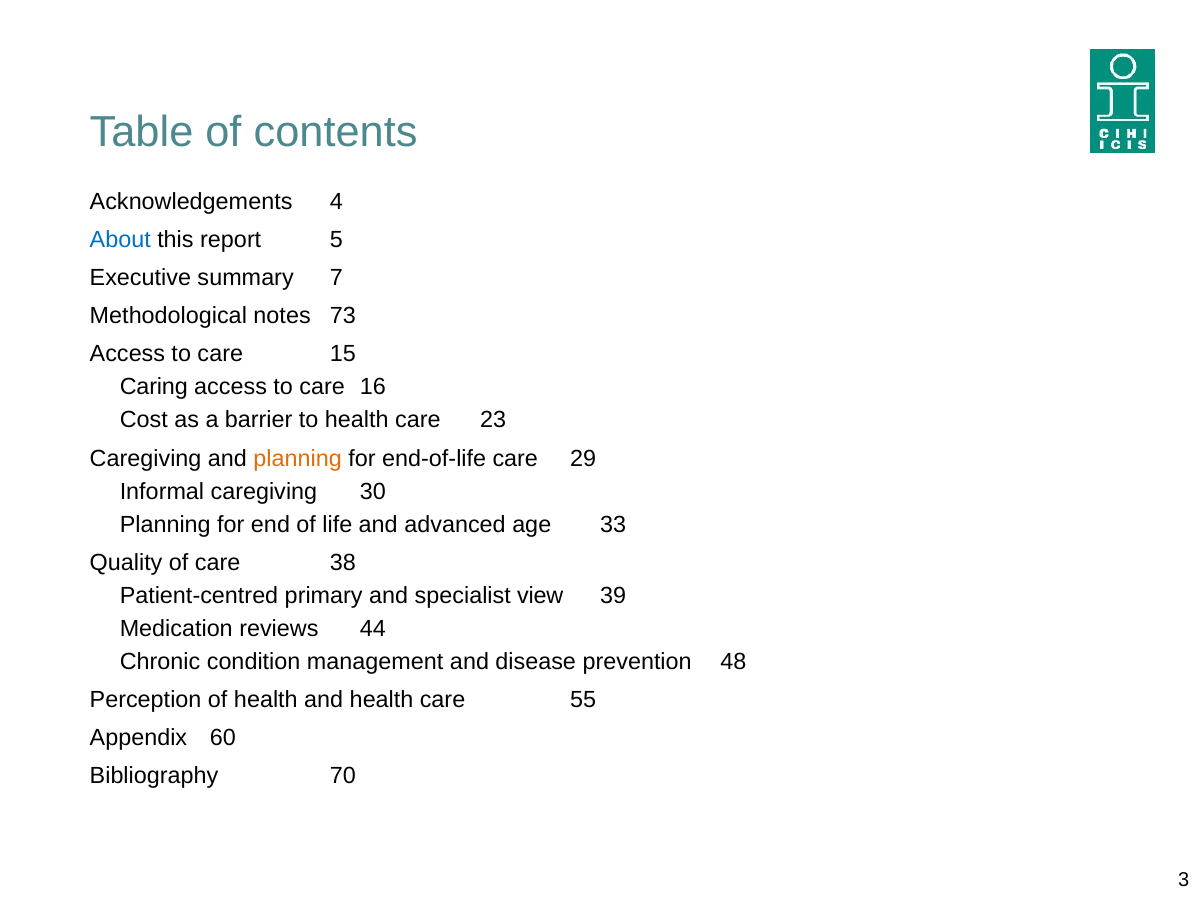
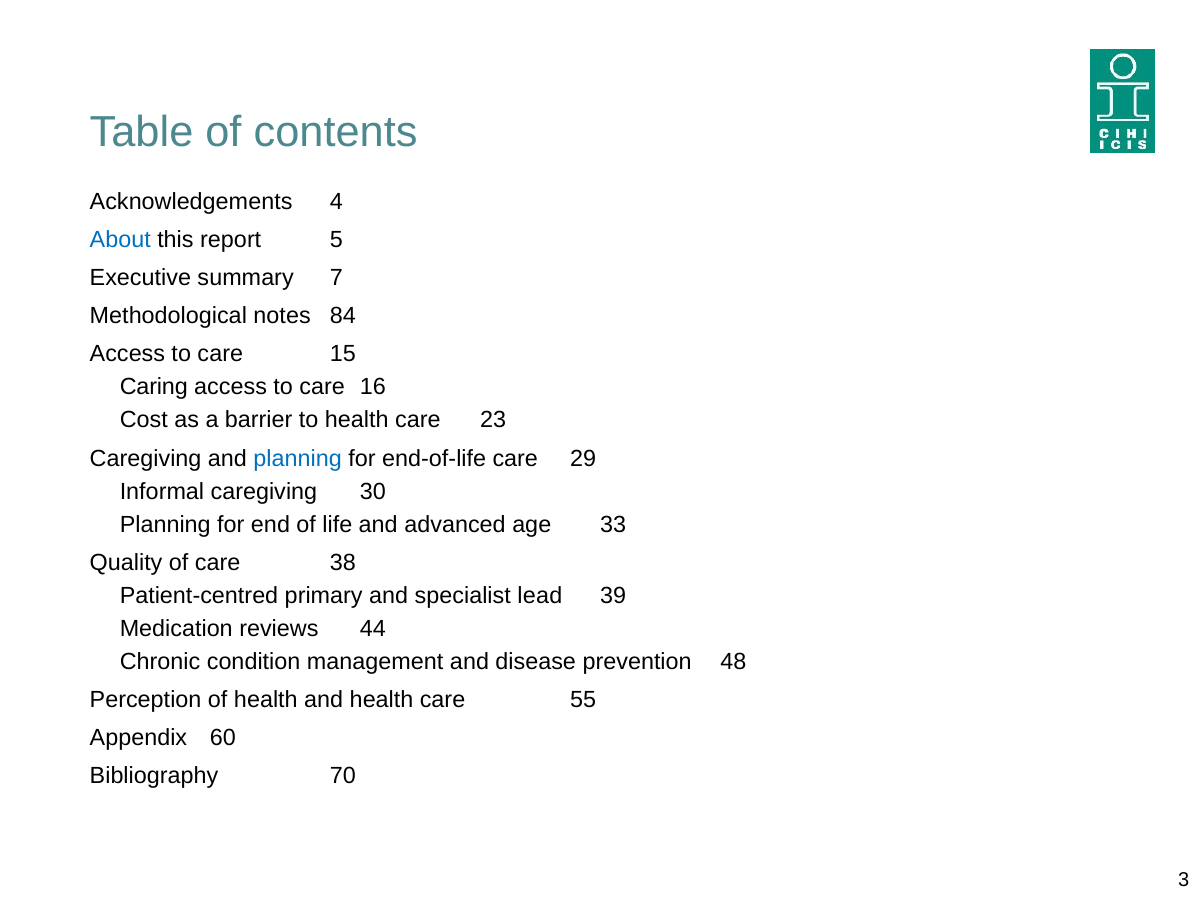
73: 73 -> 84 (343, 316)
planning colour: orange -> blue (298, 458)
view: view -> lead (540, 595)
